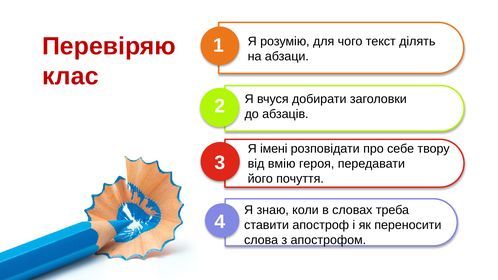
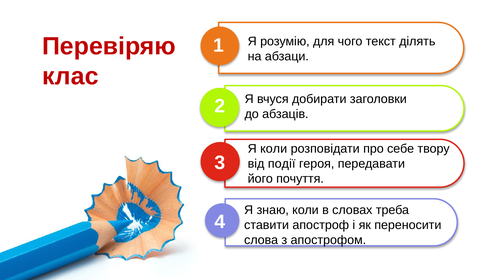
Я імені: імені -> коли (274, 149)
вмію: вмію -> події (282, 164)
